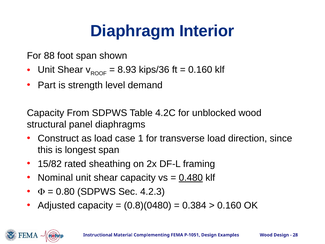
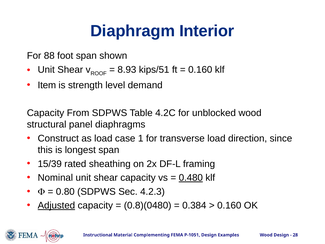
kips/36: kips/36 -> kips/51 (154, 70)
Part: Part -> Item (47, 85)
15/82: 15/82 -> 15/39 (50, 164)
Adjusted underline: none -> present (56, 205)
